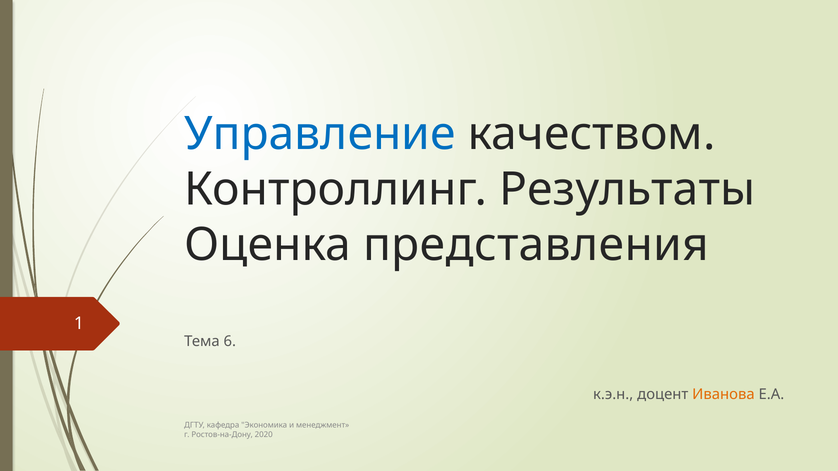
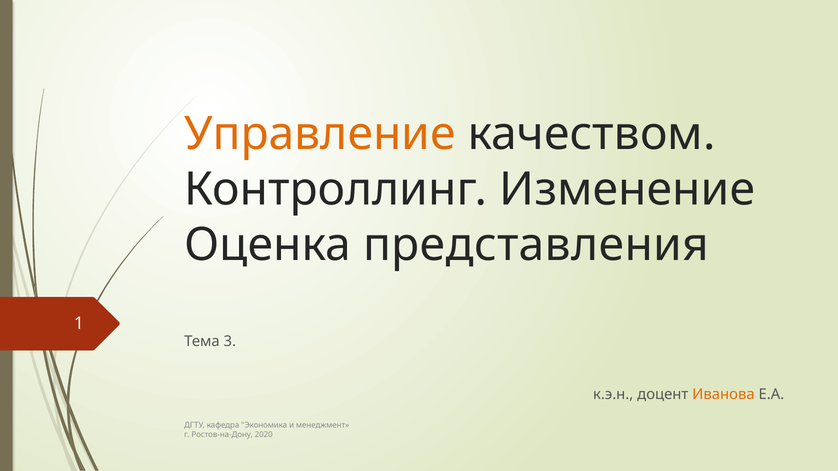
Управление colour: blue -> orange (320, 134)
Результаты: Результаты -> Изменение (627, 190)
6: 6 -> 3 (230, 341)
